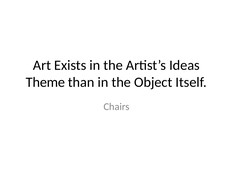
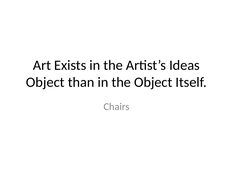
Theme: Theme -> Object (45, 83)
